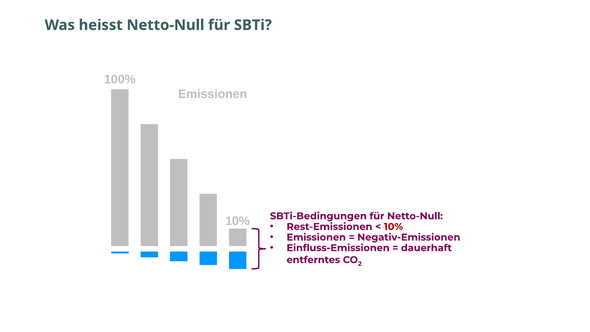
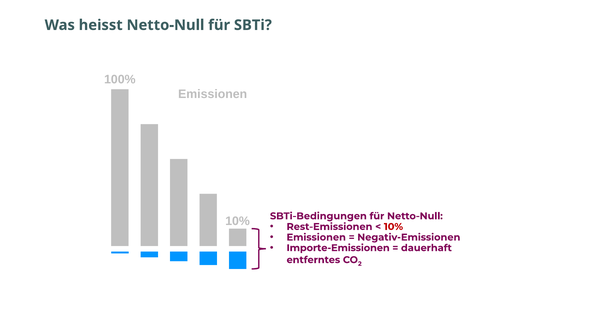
Einfluss-Emissionen: Einfluss-Emissionen -> Importe-Emissionen (338, 248)
